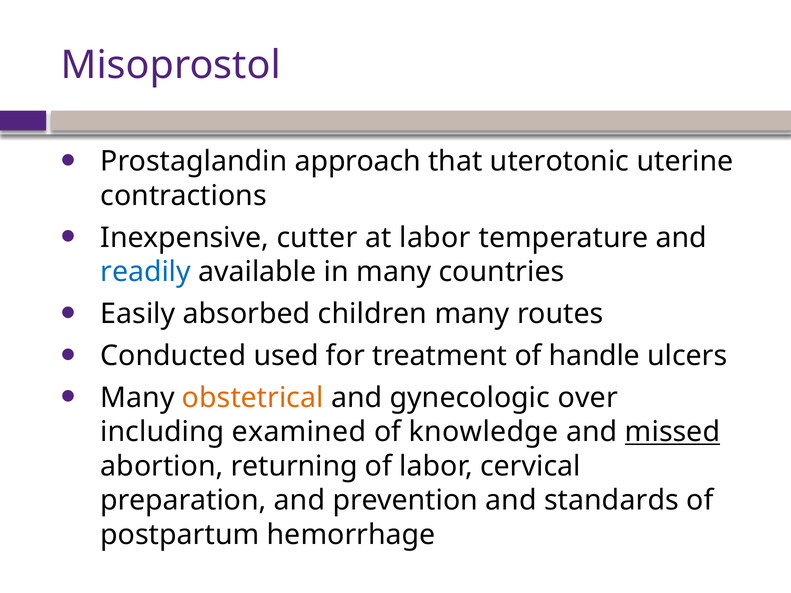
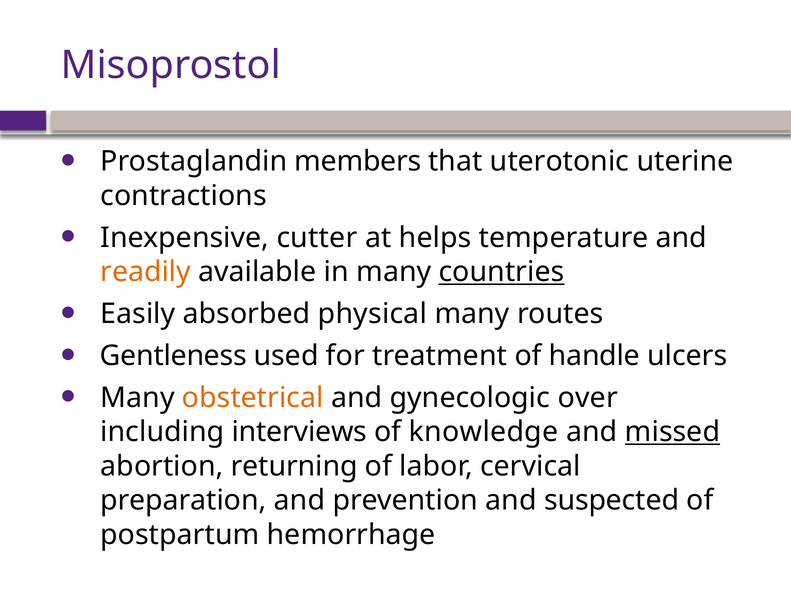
approach: approach -> members (358, 162)
at labor: labor -> helps (435, 238)
readily colour: blue -> orange (146, 272)
countries underline: none -> present (502, 272)
children: children -> physical (372, 314)
Conducted: Conducted -> Gentleness (173, 356)
examined: examined -> interviews (299, 432)
standards: standards -> suspected (612, 501)
